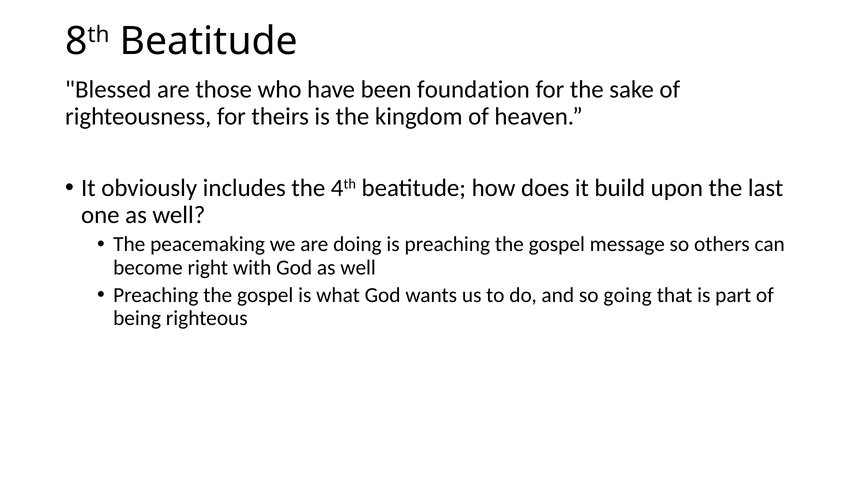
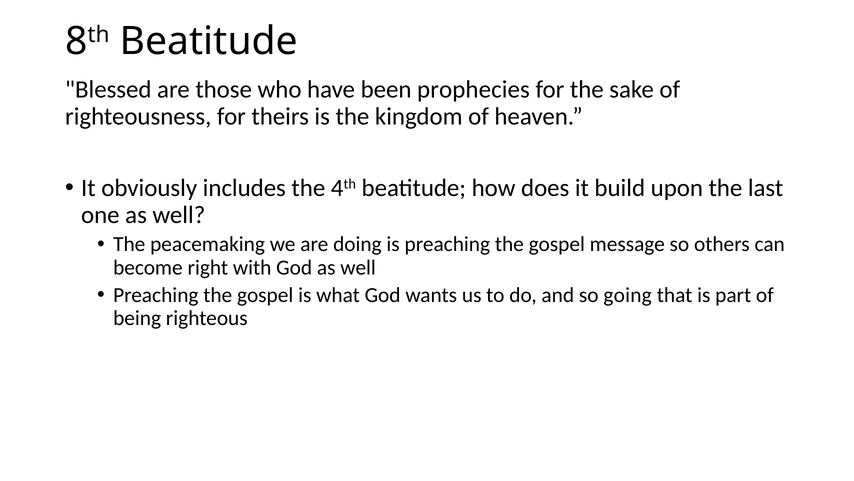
foundation: foundation -> prophecies (473, 89)
